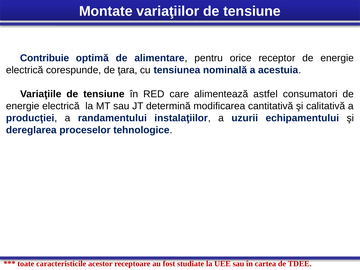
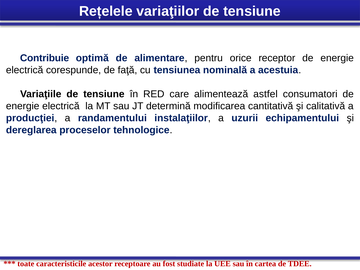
Montate: Montate -> Rețelele (106, 11)
ţara: ţara -> faţă (127, 70)
